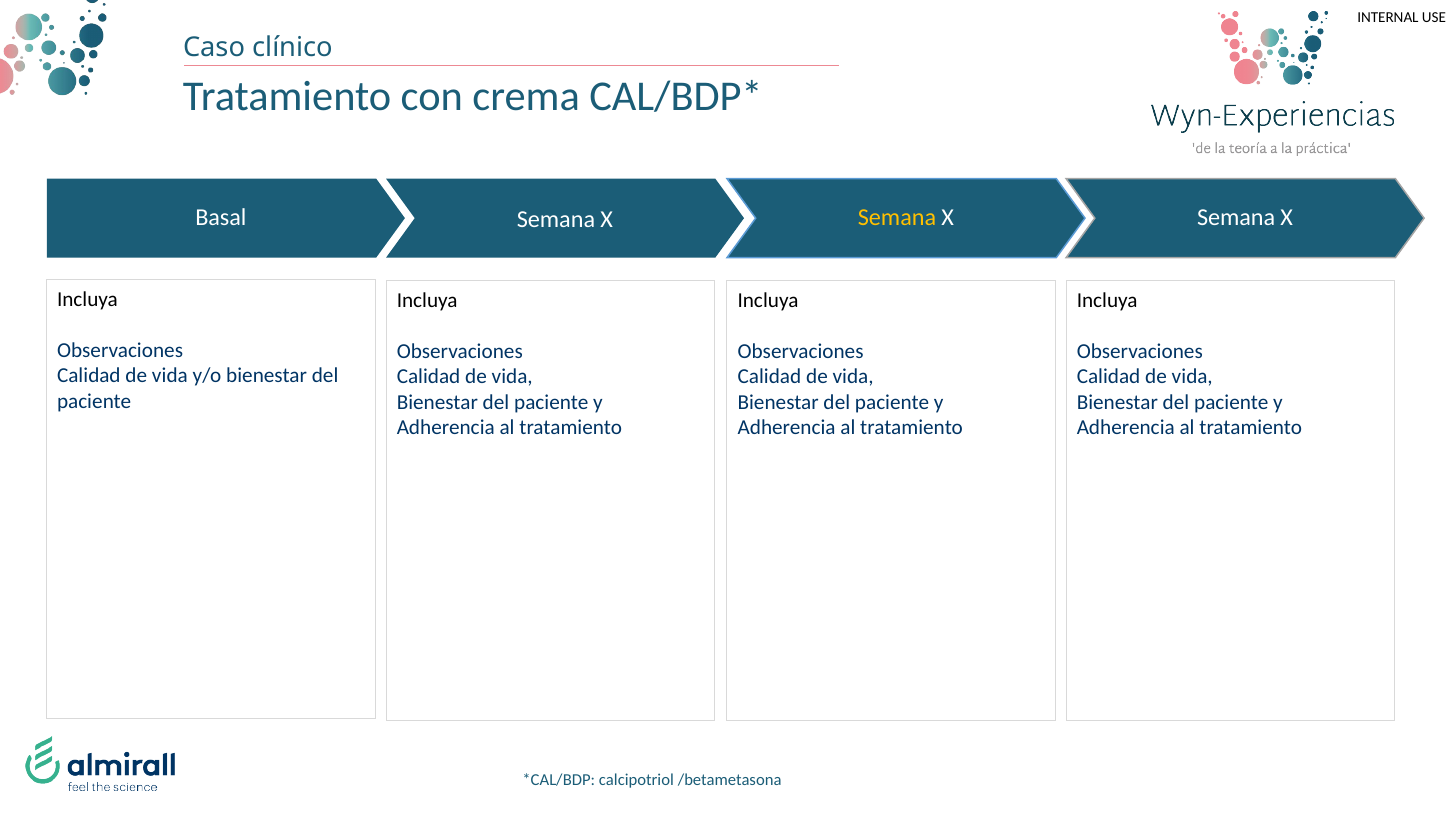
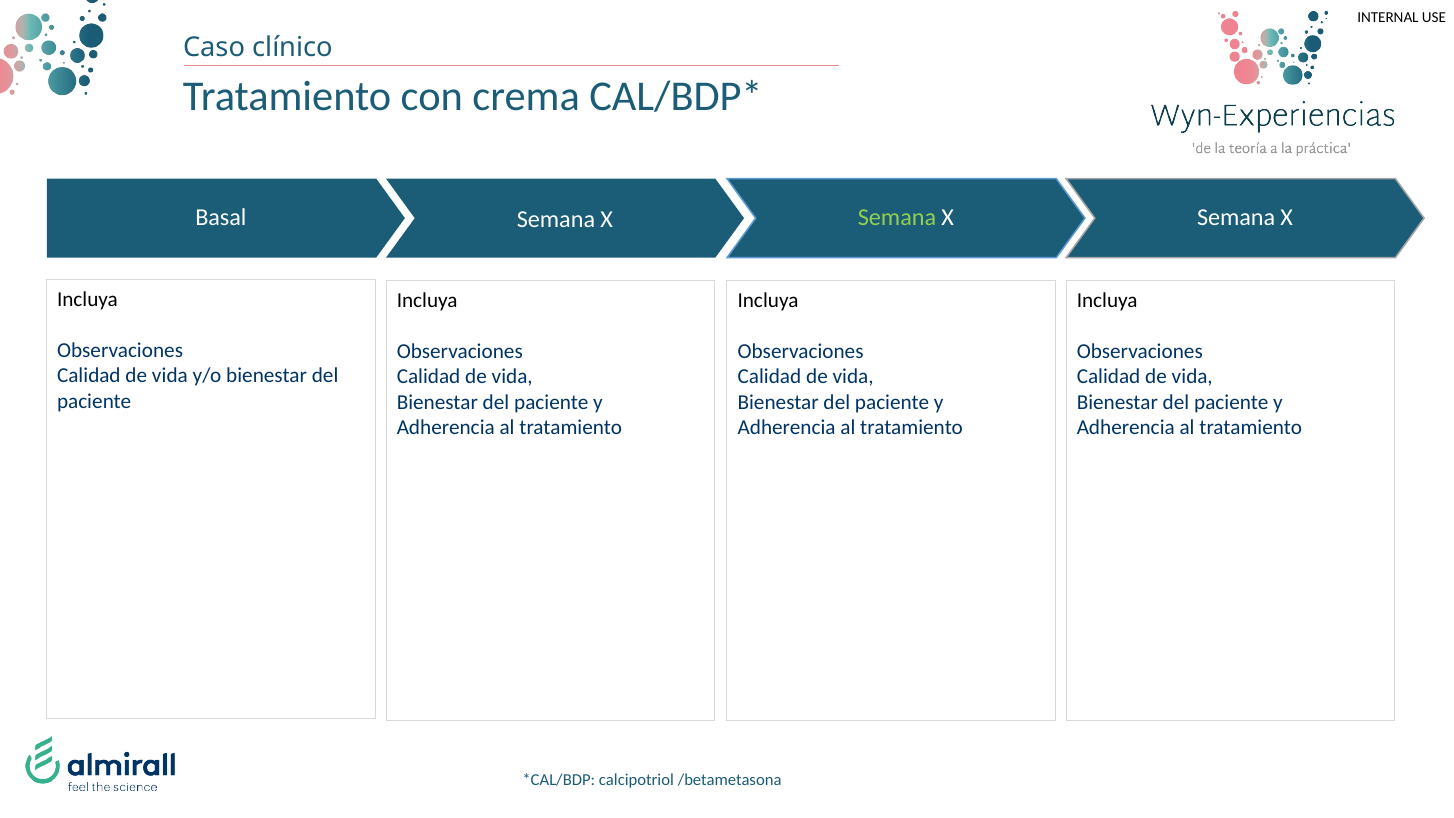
Semana colour: yellow -> light green (897, 218)
